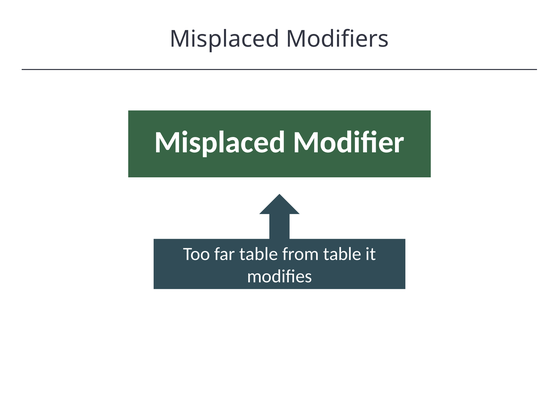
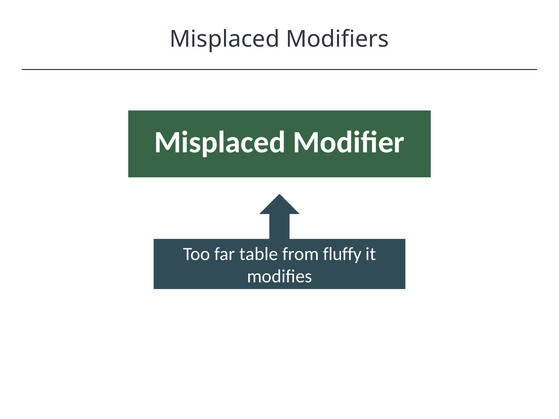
from table: table -> fluffy (342, 254)
